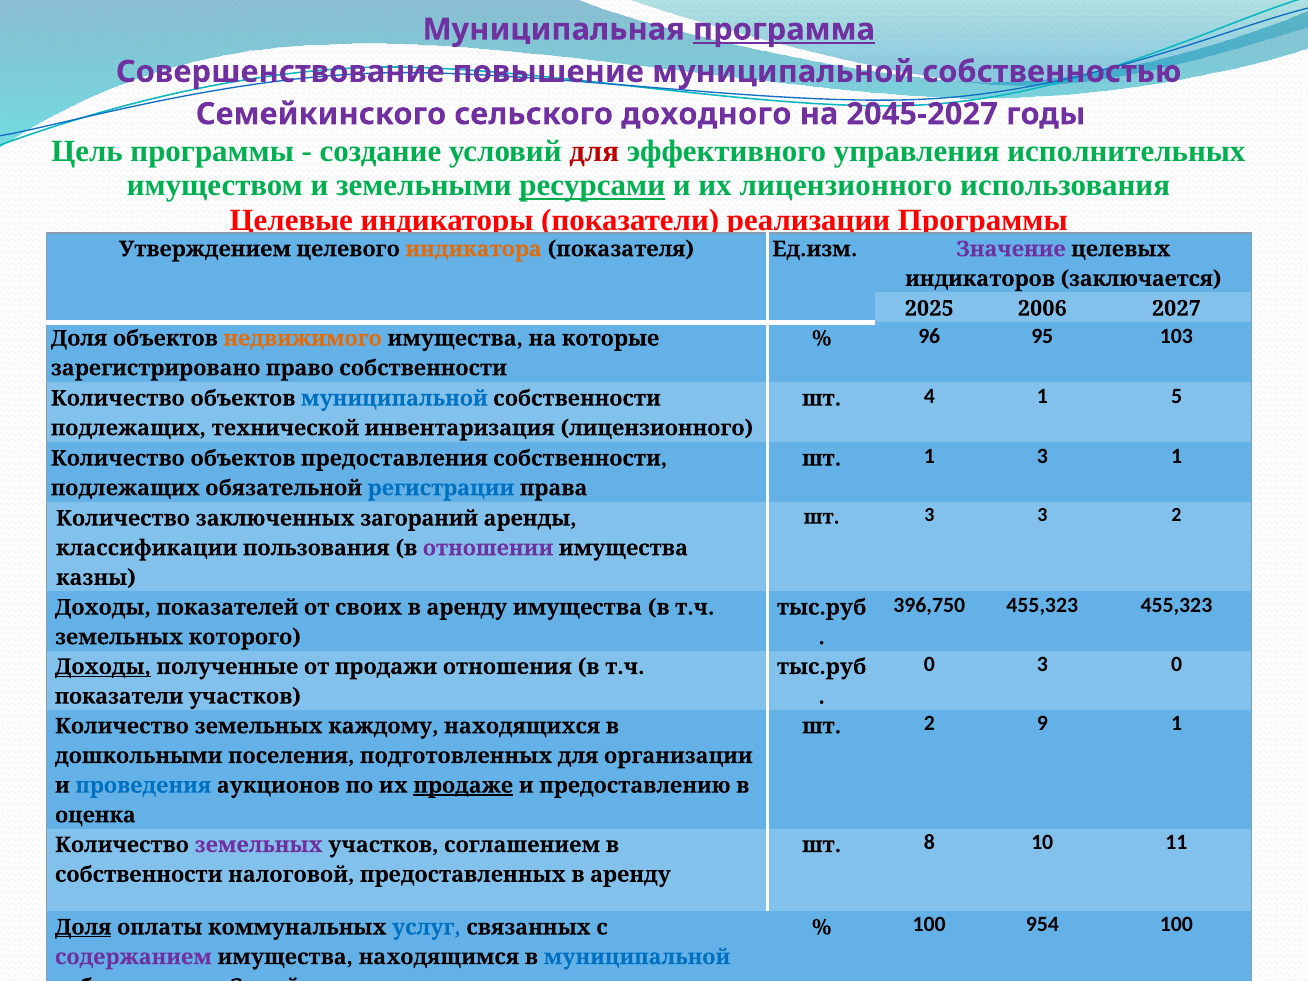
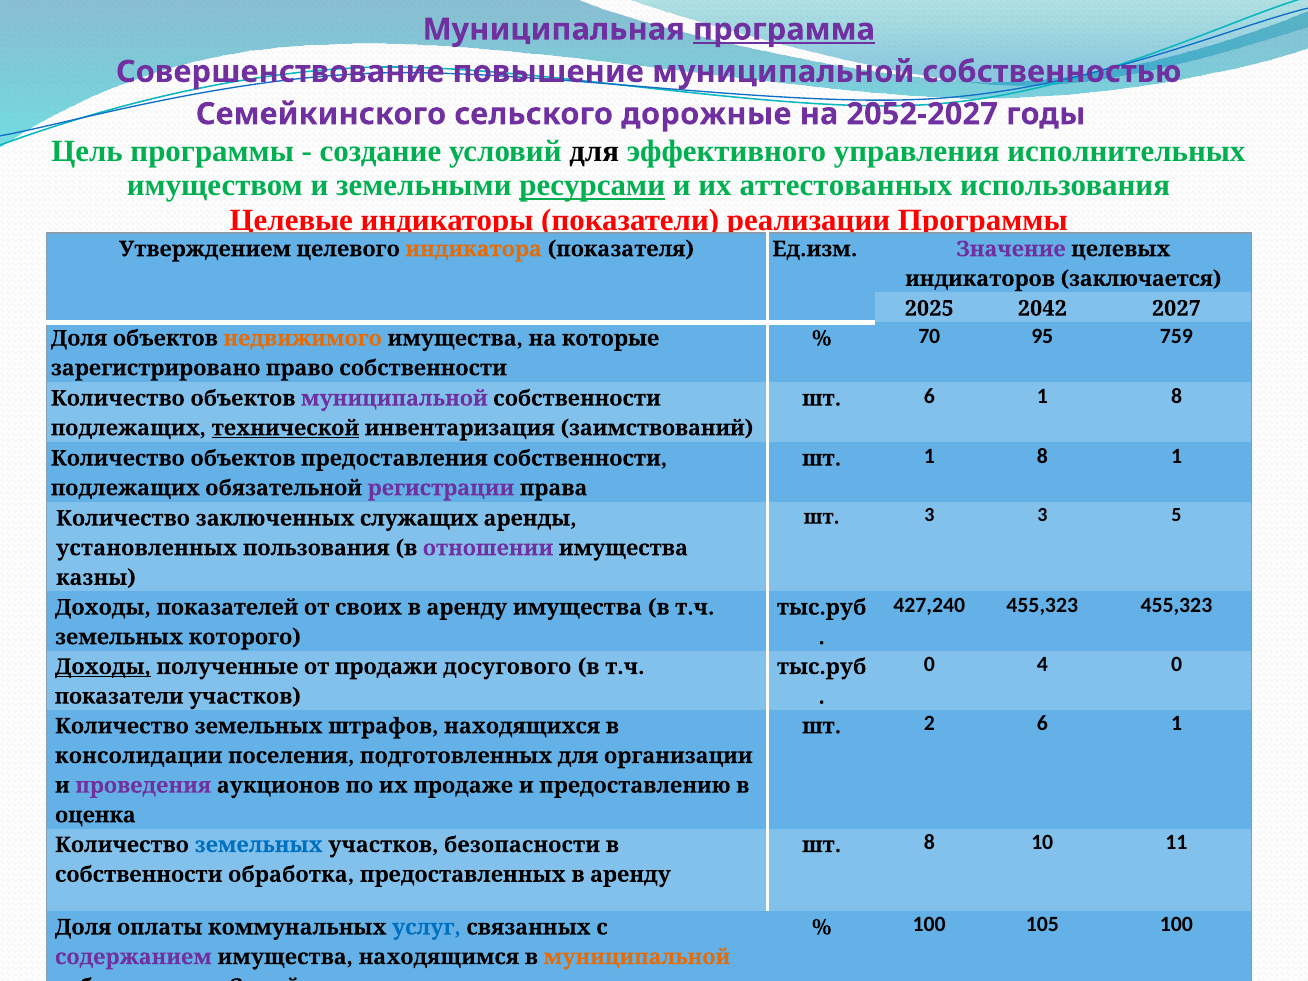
доходного: доходного -> дорожные (706, 114)
2045-2027: 2045-2027 -> 2052-2027 (922, 114)
для colour: red -> black (594, 151)
их лицензионного: лицензионного -> аттестованных (846, 185)
2006: 2006 -> 2042 (1042, 308)
96: 96 -> 70 (929, 336)
103: 103 -> 759 (1176, 336)
муниципальной colour: blue -> purple (394, 398)
шт 4: 4 -> 6 (929, 396)
5: 5 -> 8 (1177, 396)
технической underline: none -> present (285, 428)
инвентаризация лицензионного: лицензионного -> заимствований (657, 428)
шт 1 3: 3 -> 8 (1042, 456)
регистрации colour: blue -> purple (441, 488)
3 2: 2 -> 5 (1176, 515)
загораний: загораний -> служащих (419, 518)
классификации: классификации -> установленных (147, 548)
396,750: 396,750 -> 427,240 (929, 605)
0 3: 3 -> 4 (1042, 664)
отношения: отношения -> досугового (507, 667)
каждому: каждому -> штрафов (383, 726)
2 9: 9 -> 6 (1042, 724)
дошкольными: дошкольными -> консолидации (139, 756)
проведения colour: blue -> purple (143, 786)
продаже underline: present -> none (463, 786)
земельных colour: purple -> blue (259, 845)
соглашением: соглашением -> безопасности (522, 845)
налоговой: налоговой -> обработка (291, 875)
Доля underline: present -> none (83, 927)
954: 954 -> 105 (1042, 925)
муниципальной colour: blue -> orange (637, 957)
